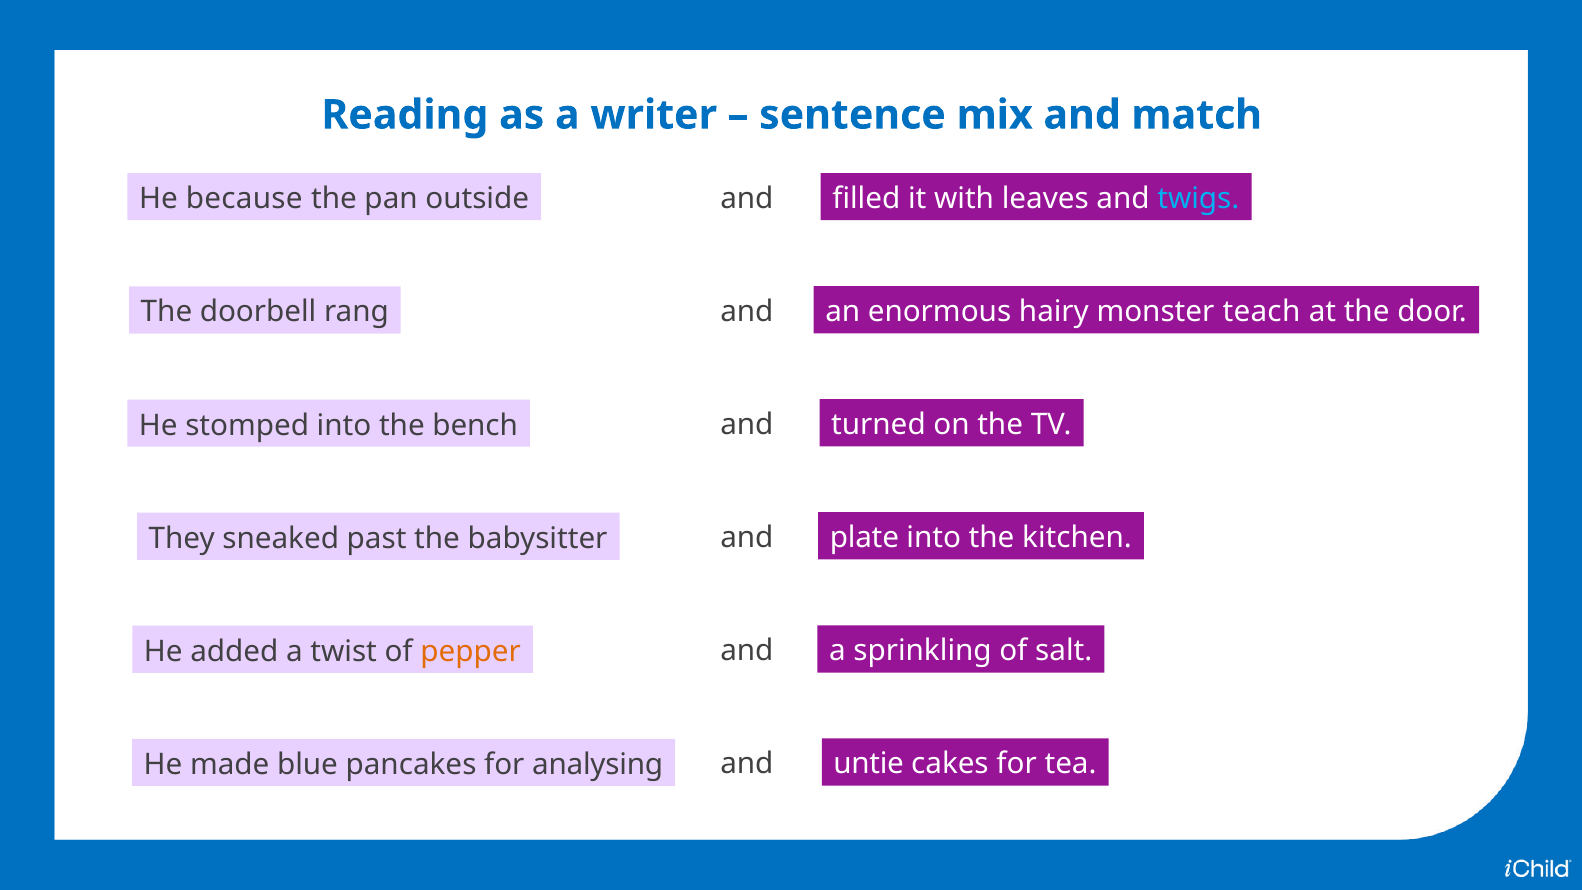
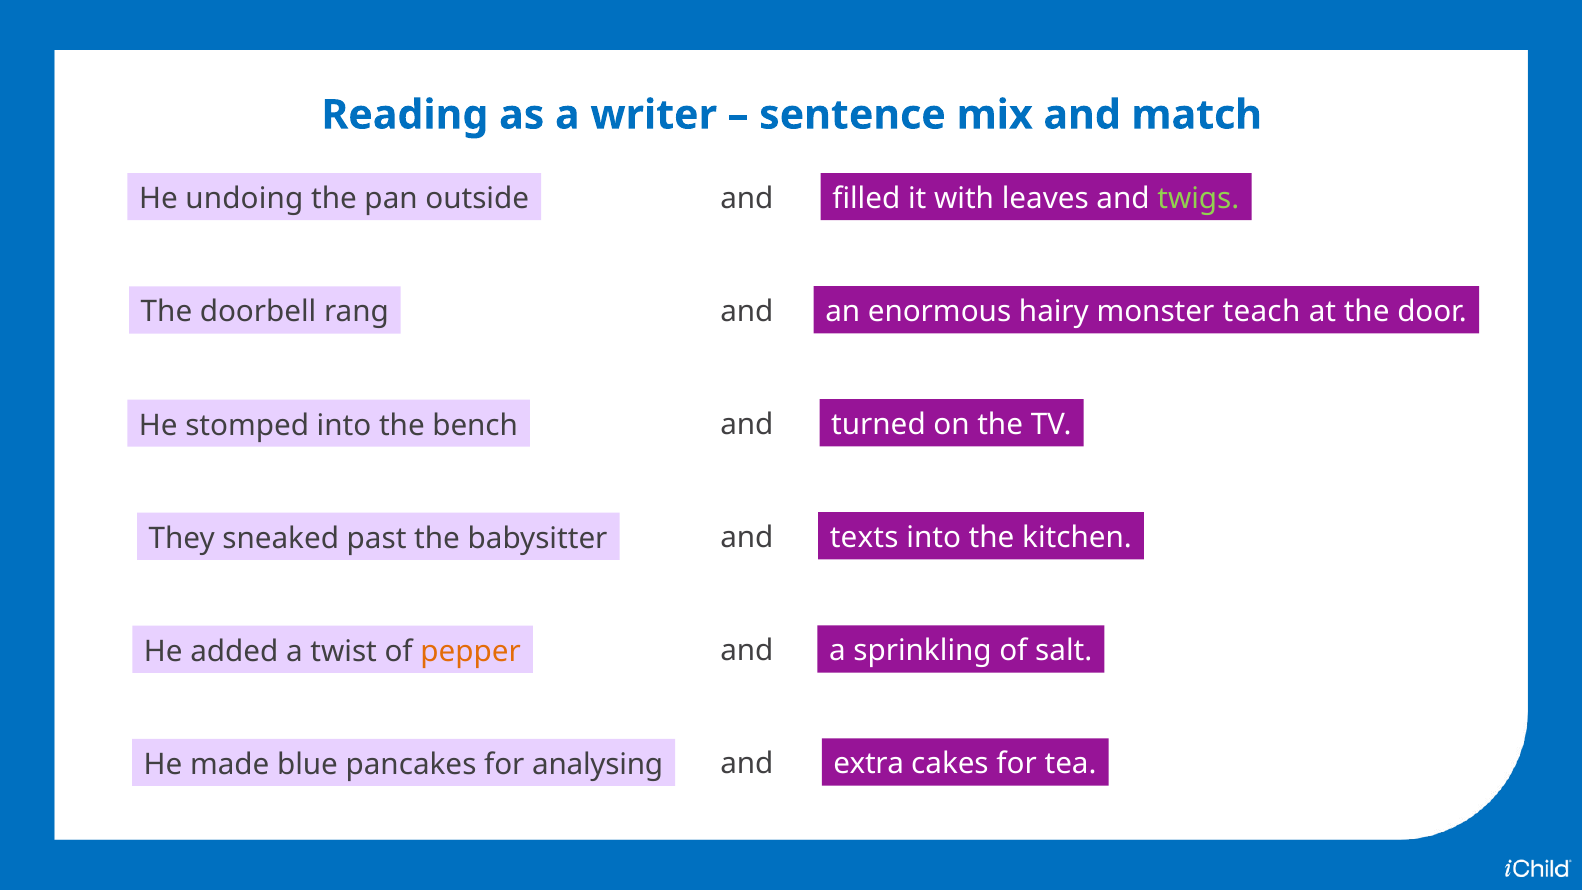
because: because -> undoing (244, 199)
twigs colour: light blue -> light green (1198, 199)
plate: plate -> texts (864, 538)
untie: untie -> extra (869, 764)
